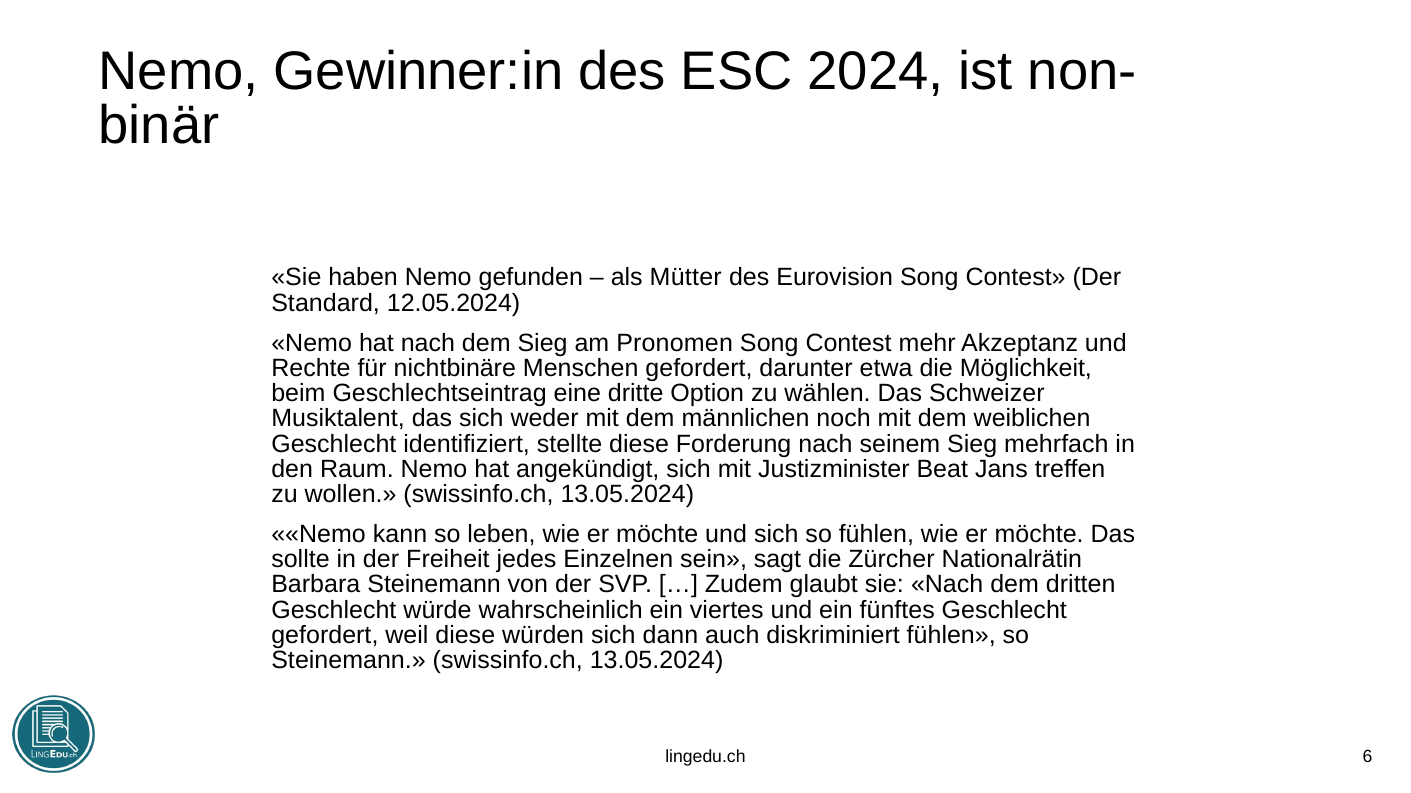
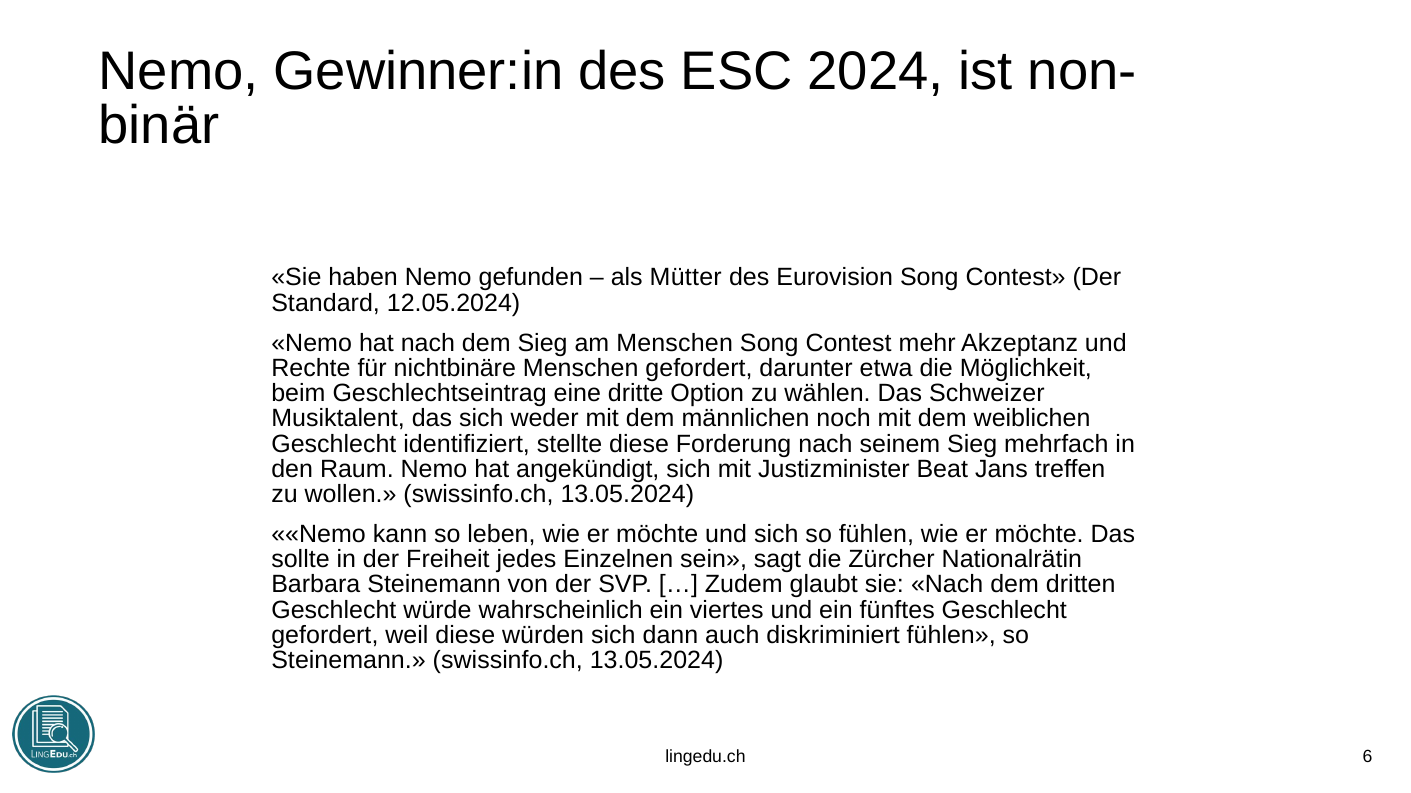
am Pronomen: Pronomen -> Menschen (675, 343)
